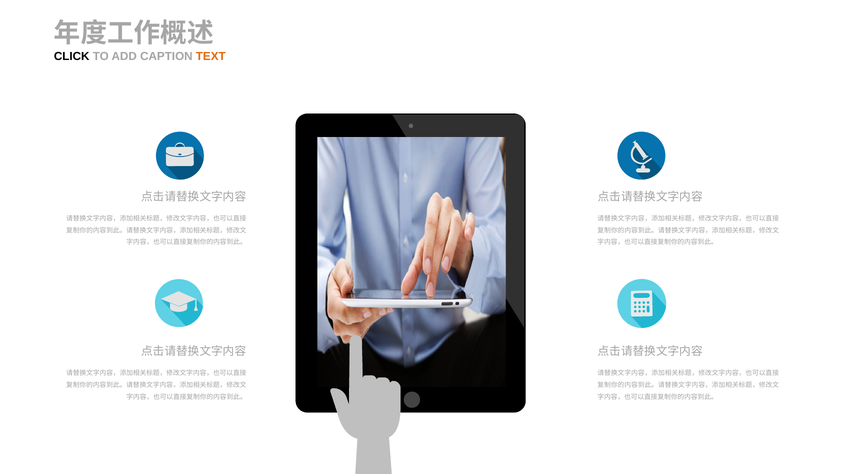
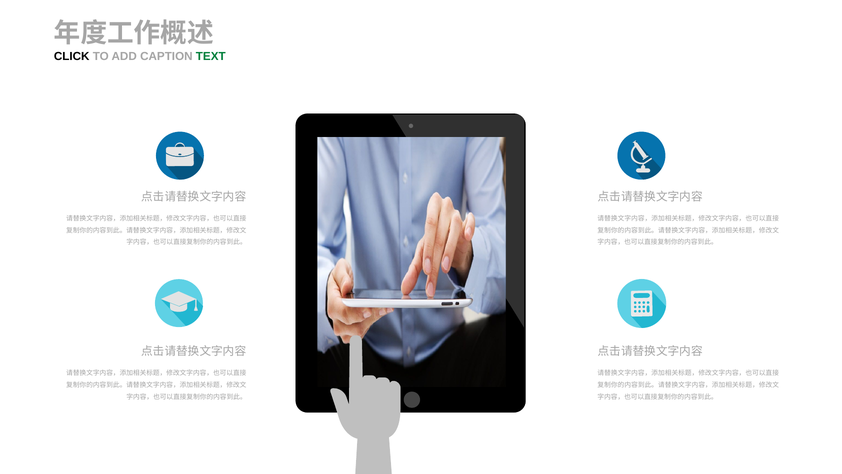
TEXT colour: orange -> green (211, 57)
